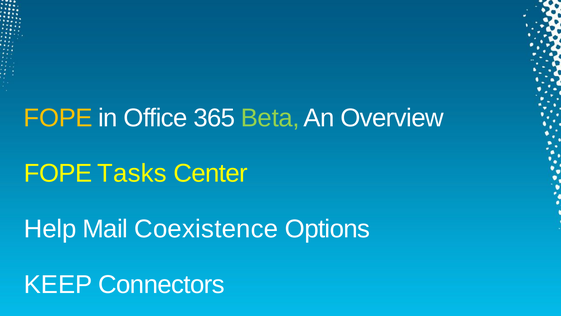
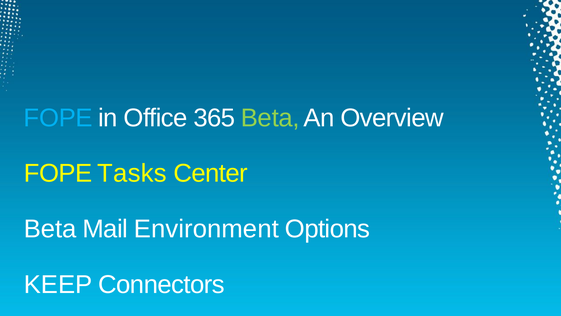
FOPE colour: yellow -> light blue (58, 118)
Help: Help -> Beta (50, 229)
Coexistence: Coexistence -> Environment (206, 229)
